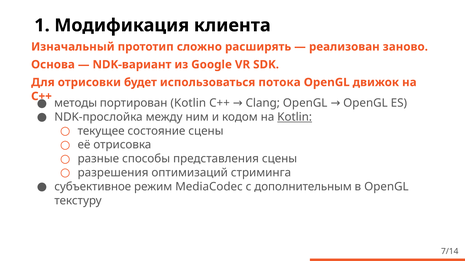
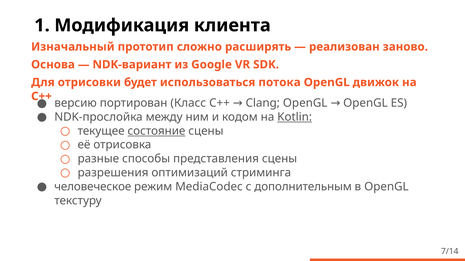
методы: методы -> версию (76, 103)
портирован Kotlin: Kotlin -> Класс (188, 103)
состояние underline: none -> present (156, 131)
субъективное: субъективное -> человеческое (93, 187)
